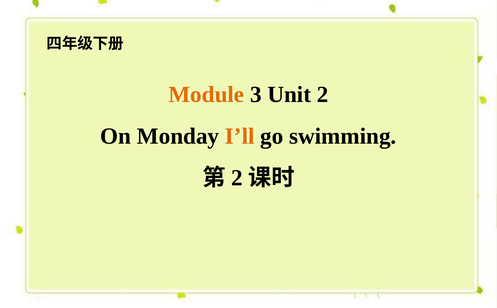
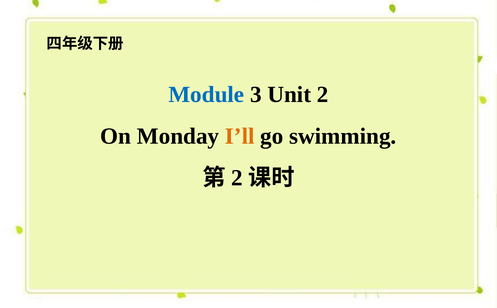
Module colour: orange -> blue (206, 95)
